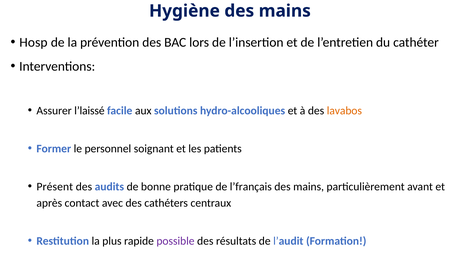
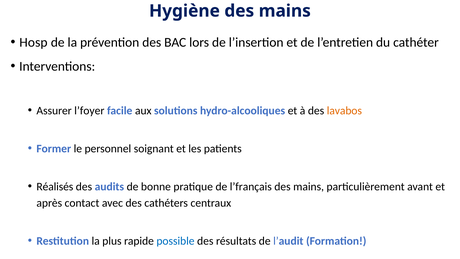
l’laissé: l’laissé -> l’foyer (89, 111)
Présent: Présent -> Réalisés (55, 186)
possible colour: purple -> blue (175, 241)
